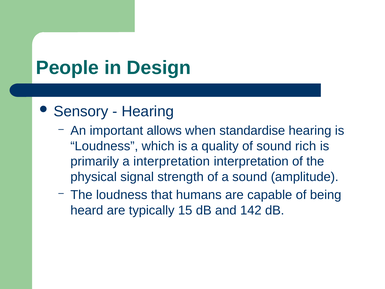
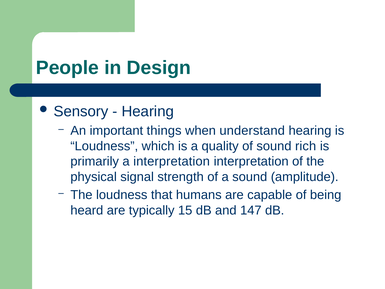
allows: allows -> things (164, 131)
standardise: standardise -> understand (252, 131)
142: 142 -> 147 (251, 210)
